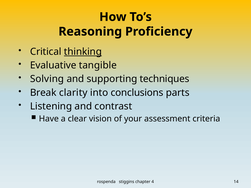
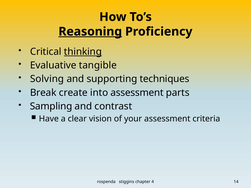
Reasoning underline: none -> present (90, 32)
clarity: clarity -> create (73, 93)
into conclusions: conclusions -> assessment (137, 93)
Listening: Listening -> Sampling (51, 106)
